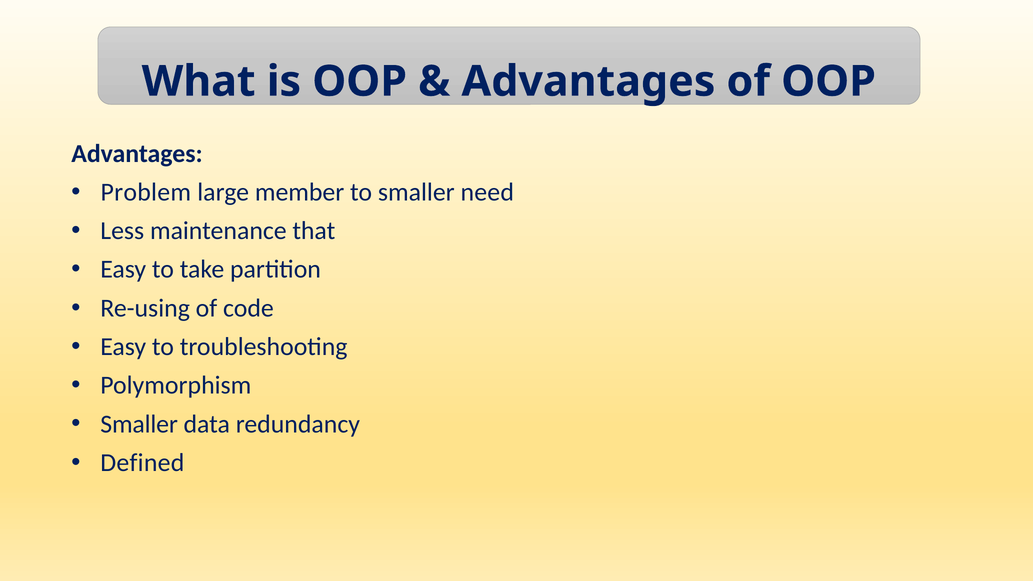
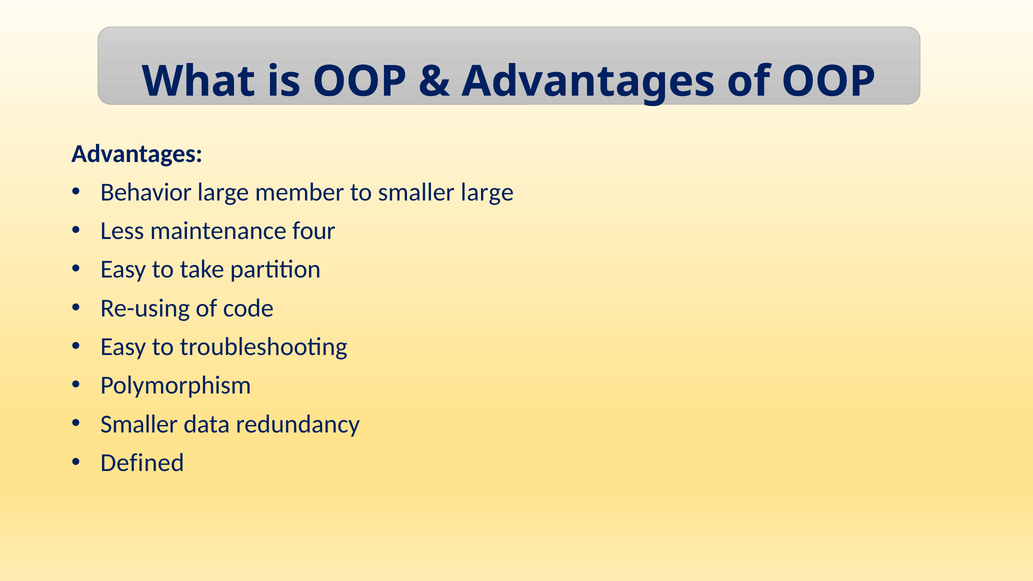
Problem: Problem -> Behavior (146, 192)
smaller need: need -> large (487, 192)
that: that -> four (314, 231)
